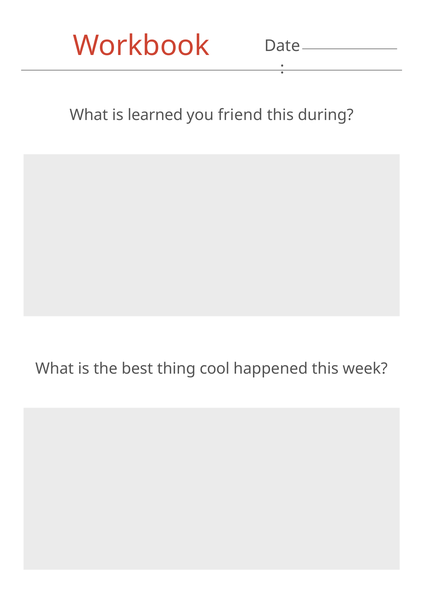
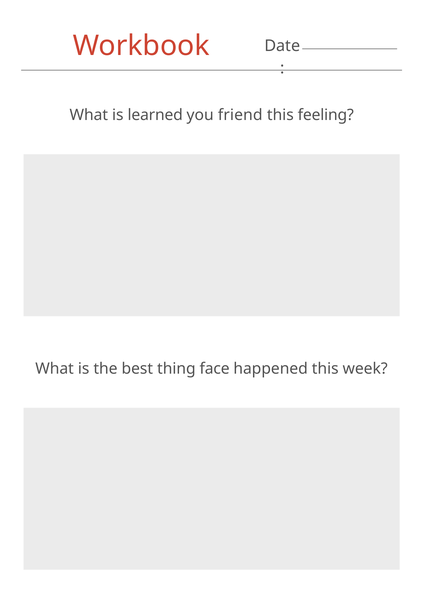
during: during -> feeling (326, 115)
cool: cool -> face (215, 368)
